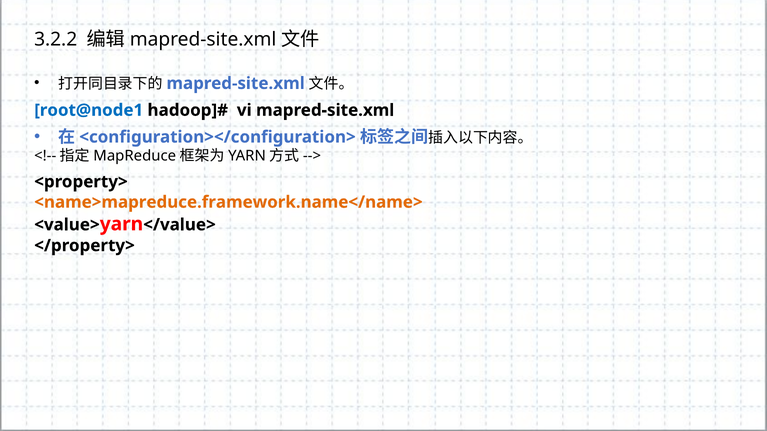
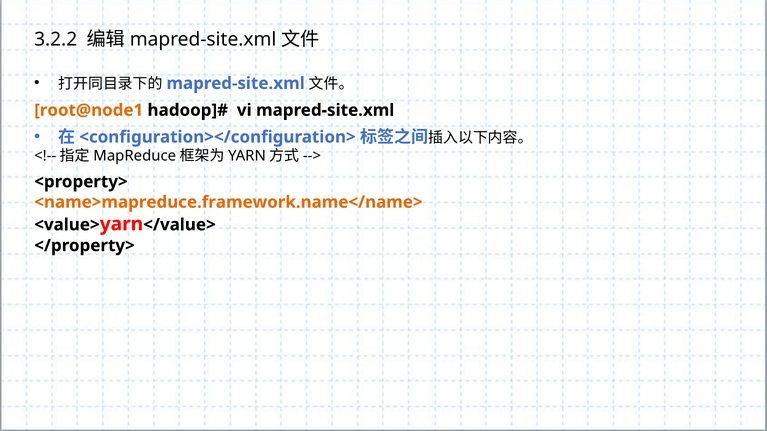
root@node1 colour: blue -> orange (89, 110)
